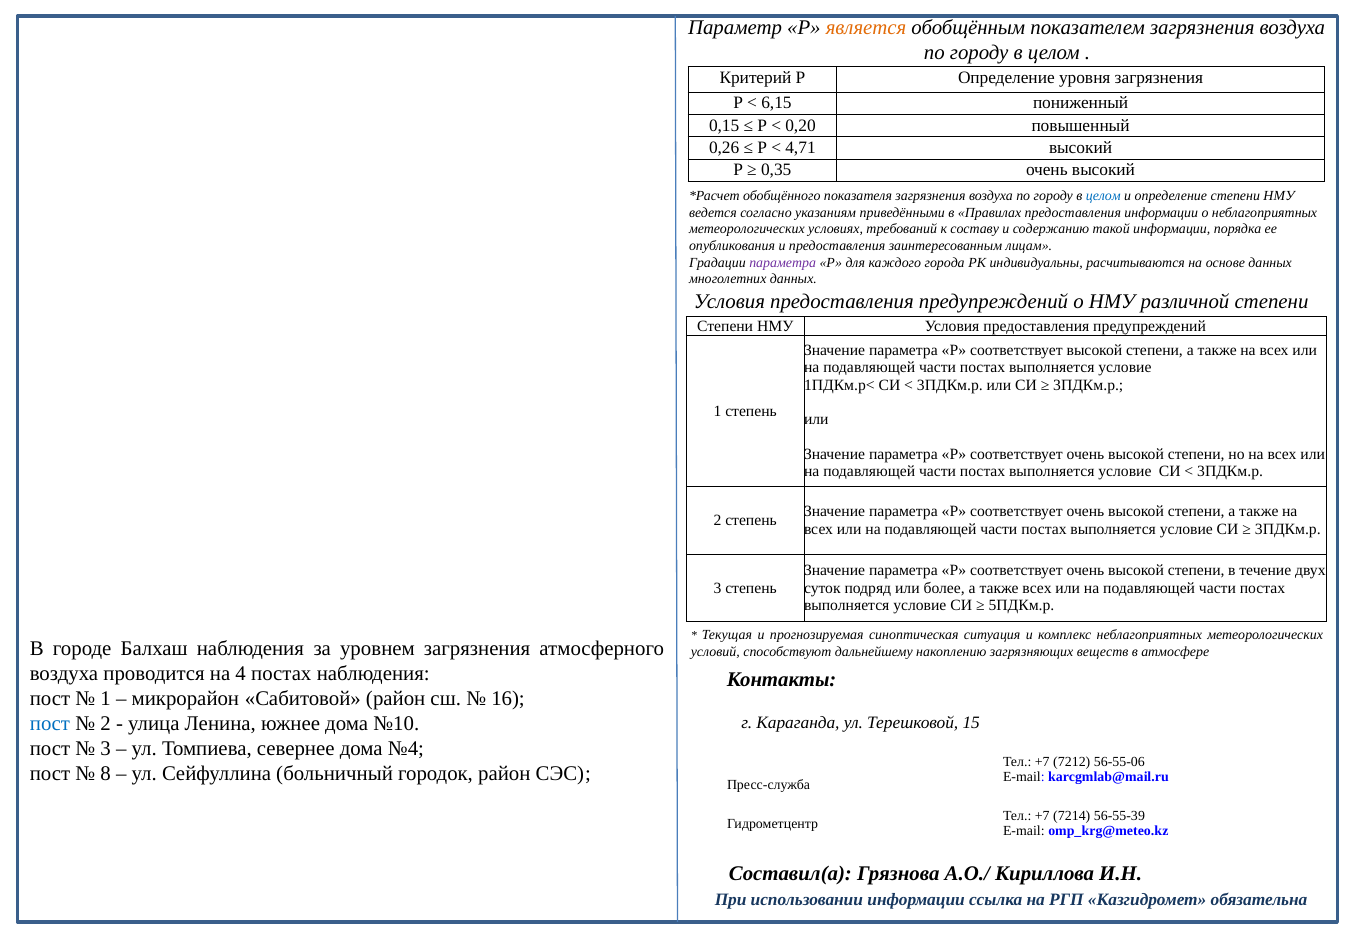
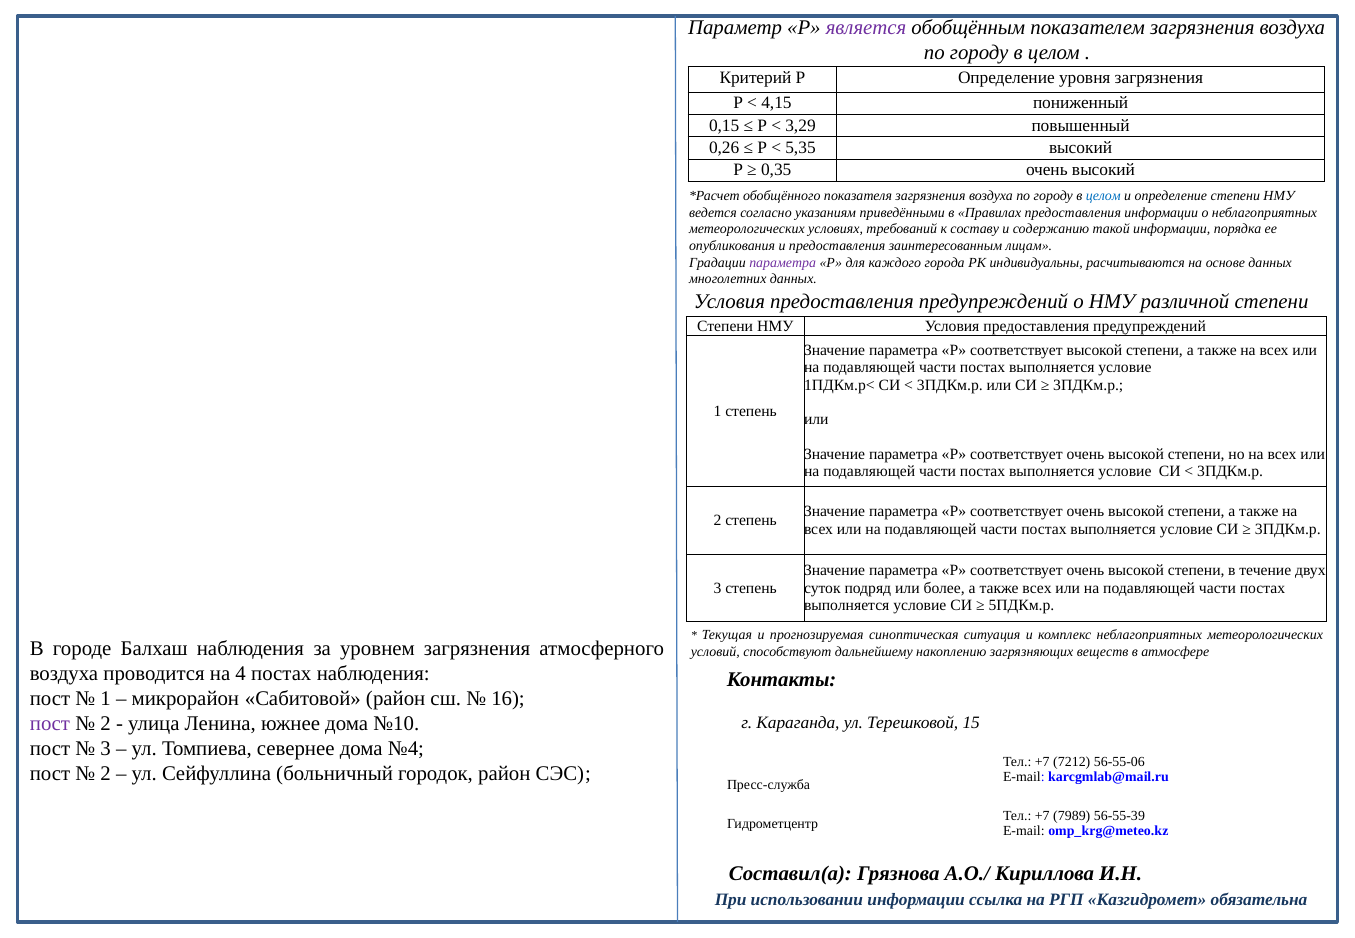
является colour: orange -> purple (866, 27)
6,15: 6,15 -> 4,15 (776, 103)
0,20: 0,20 -> 3,29 (801, 126)
4,71: 4,71 -> 5,35 (801, 148)
пост colour: blue -> purple (50, 724)
8: 8 -> 2 (106, 774)
7214: 7214 -> 7989 (1072, 816)
